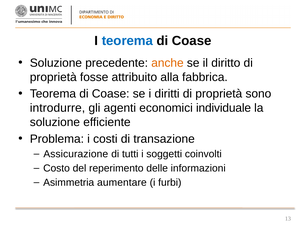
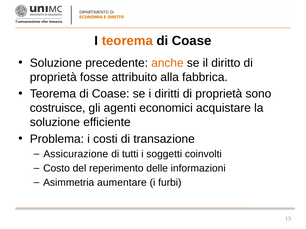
teorema colour: blue -> orange (127, 41)
introdurre: introdurre -> costruisce (58, 108)
individuale: individuale -> acquistare (223, 108)
